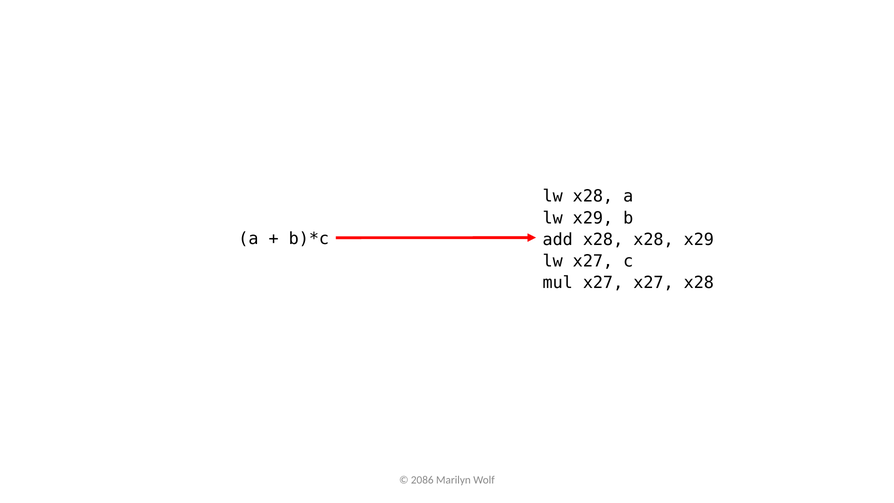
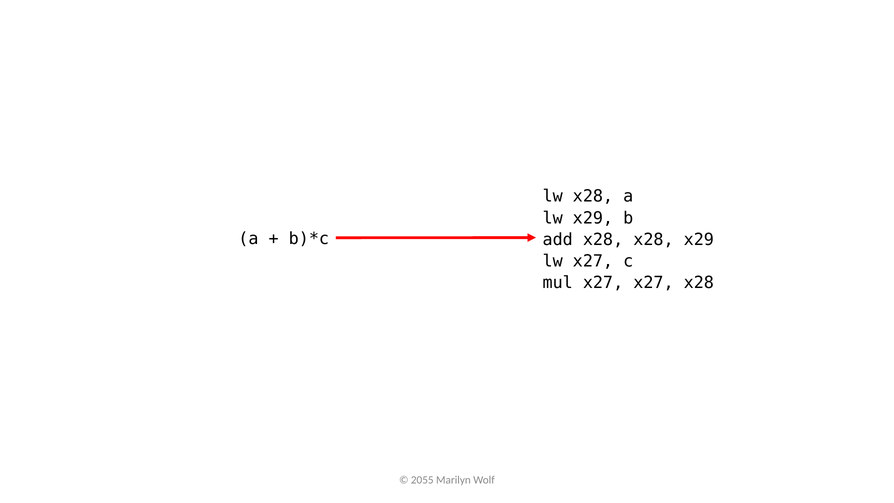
2086: 2086 -> 2055 (422, 480)
